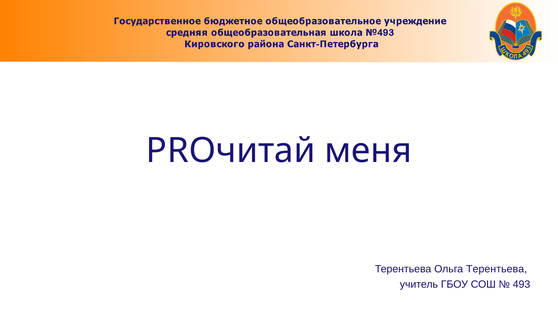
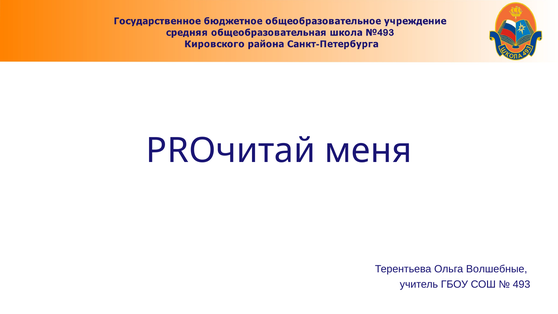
Ольга Терентьева: Терентьева -> Волшебные (497, 269)
